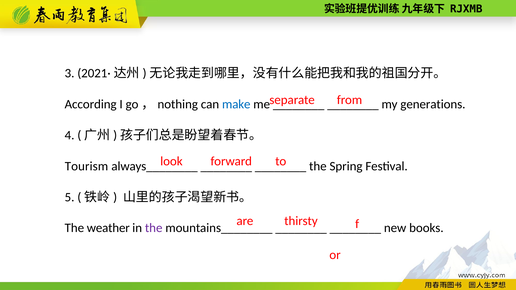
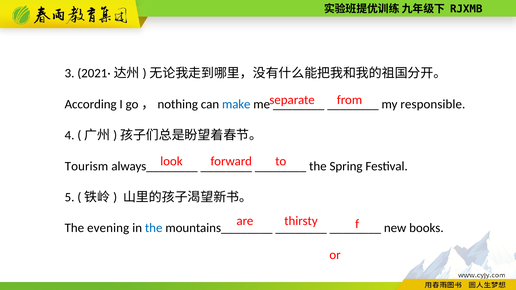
generations: generations -> responsible (433, 104)
weather: weather -> evening (108, 228)
the colour: purple -> blue (154, 228)
